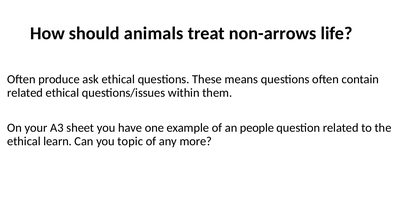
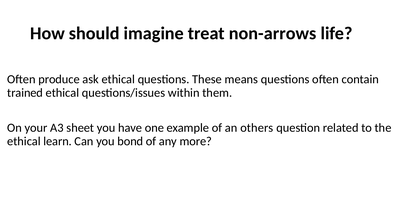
animals: animals -> imagine (154, 33)
related: related -> trained (25, 93)
people: people -> others (257, 128)
topic: topic -> bond (130, 141)
